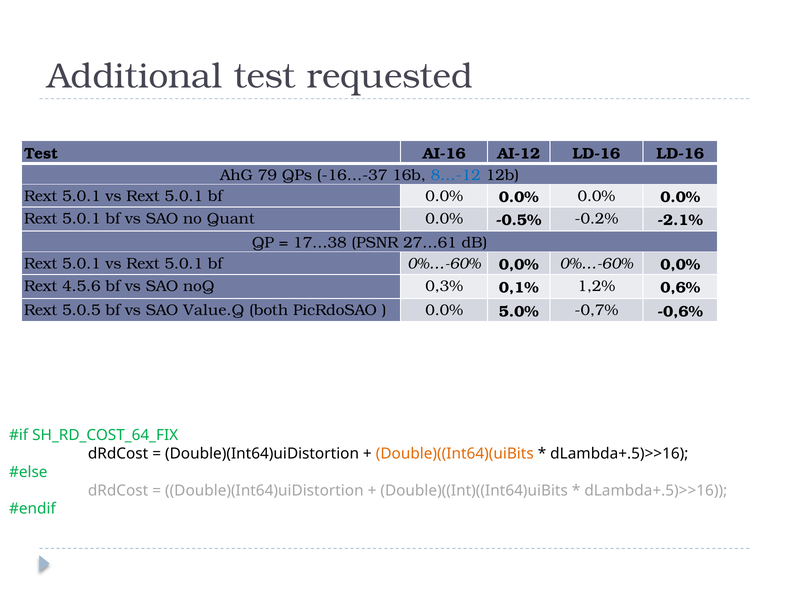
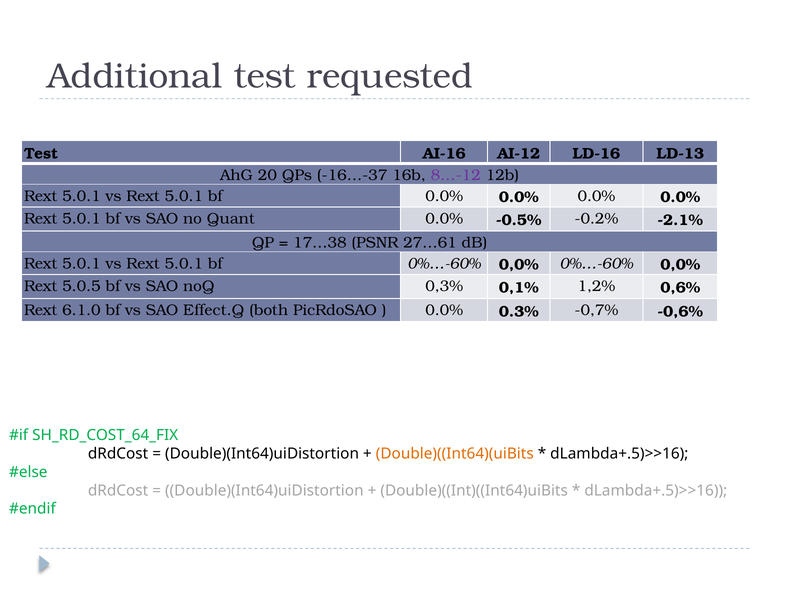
LD-16 LD-16: LD-16 -> LD-13 (680, 154)
79: 79 -> 20 (267, 175)
8…-12 colour: blue -> purple (456, 175)
4.5.6: 4.5.6 -> 5.0.5 (81, 286)
5.0.5: 5.0.5 -> 6.1.0 (81, 310)
Value.Q: Value.Q -> Effect.Q (214, 310)
5.0%: 5.0% -> 0.3% (519, 311)
